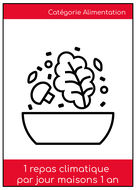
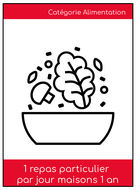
climatique: climatique -> particulier (84, 169)
